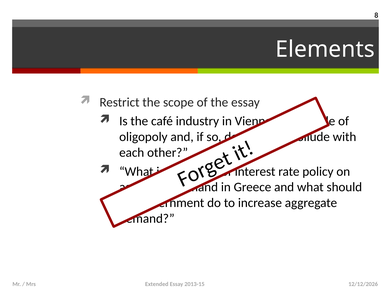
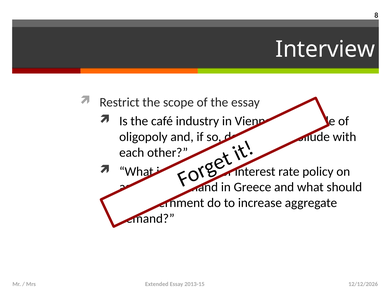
Elements: Elements -> Interview (325, 49)
